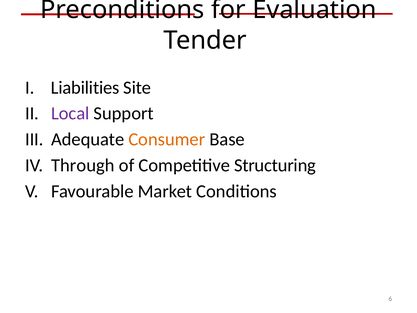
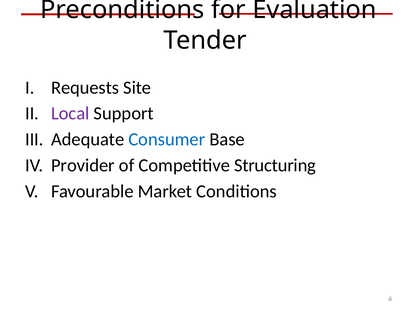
Liabilities: Liabilities -> Requests (85, 87)
Consumer colour: orange -> blue (167, 139)
Through: Through -> Provider (83, 165)
